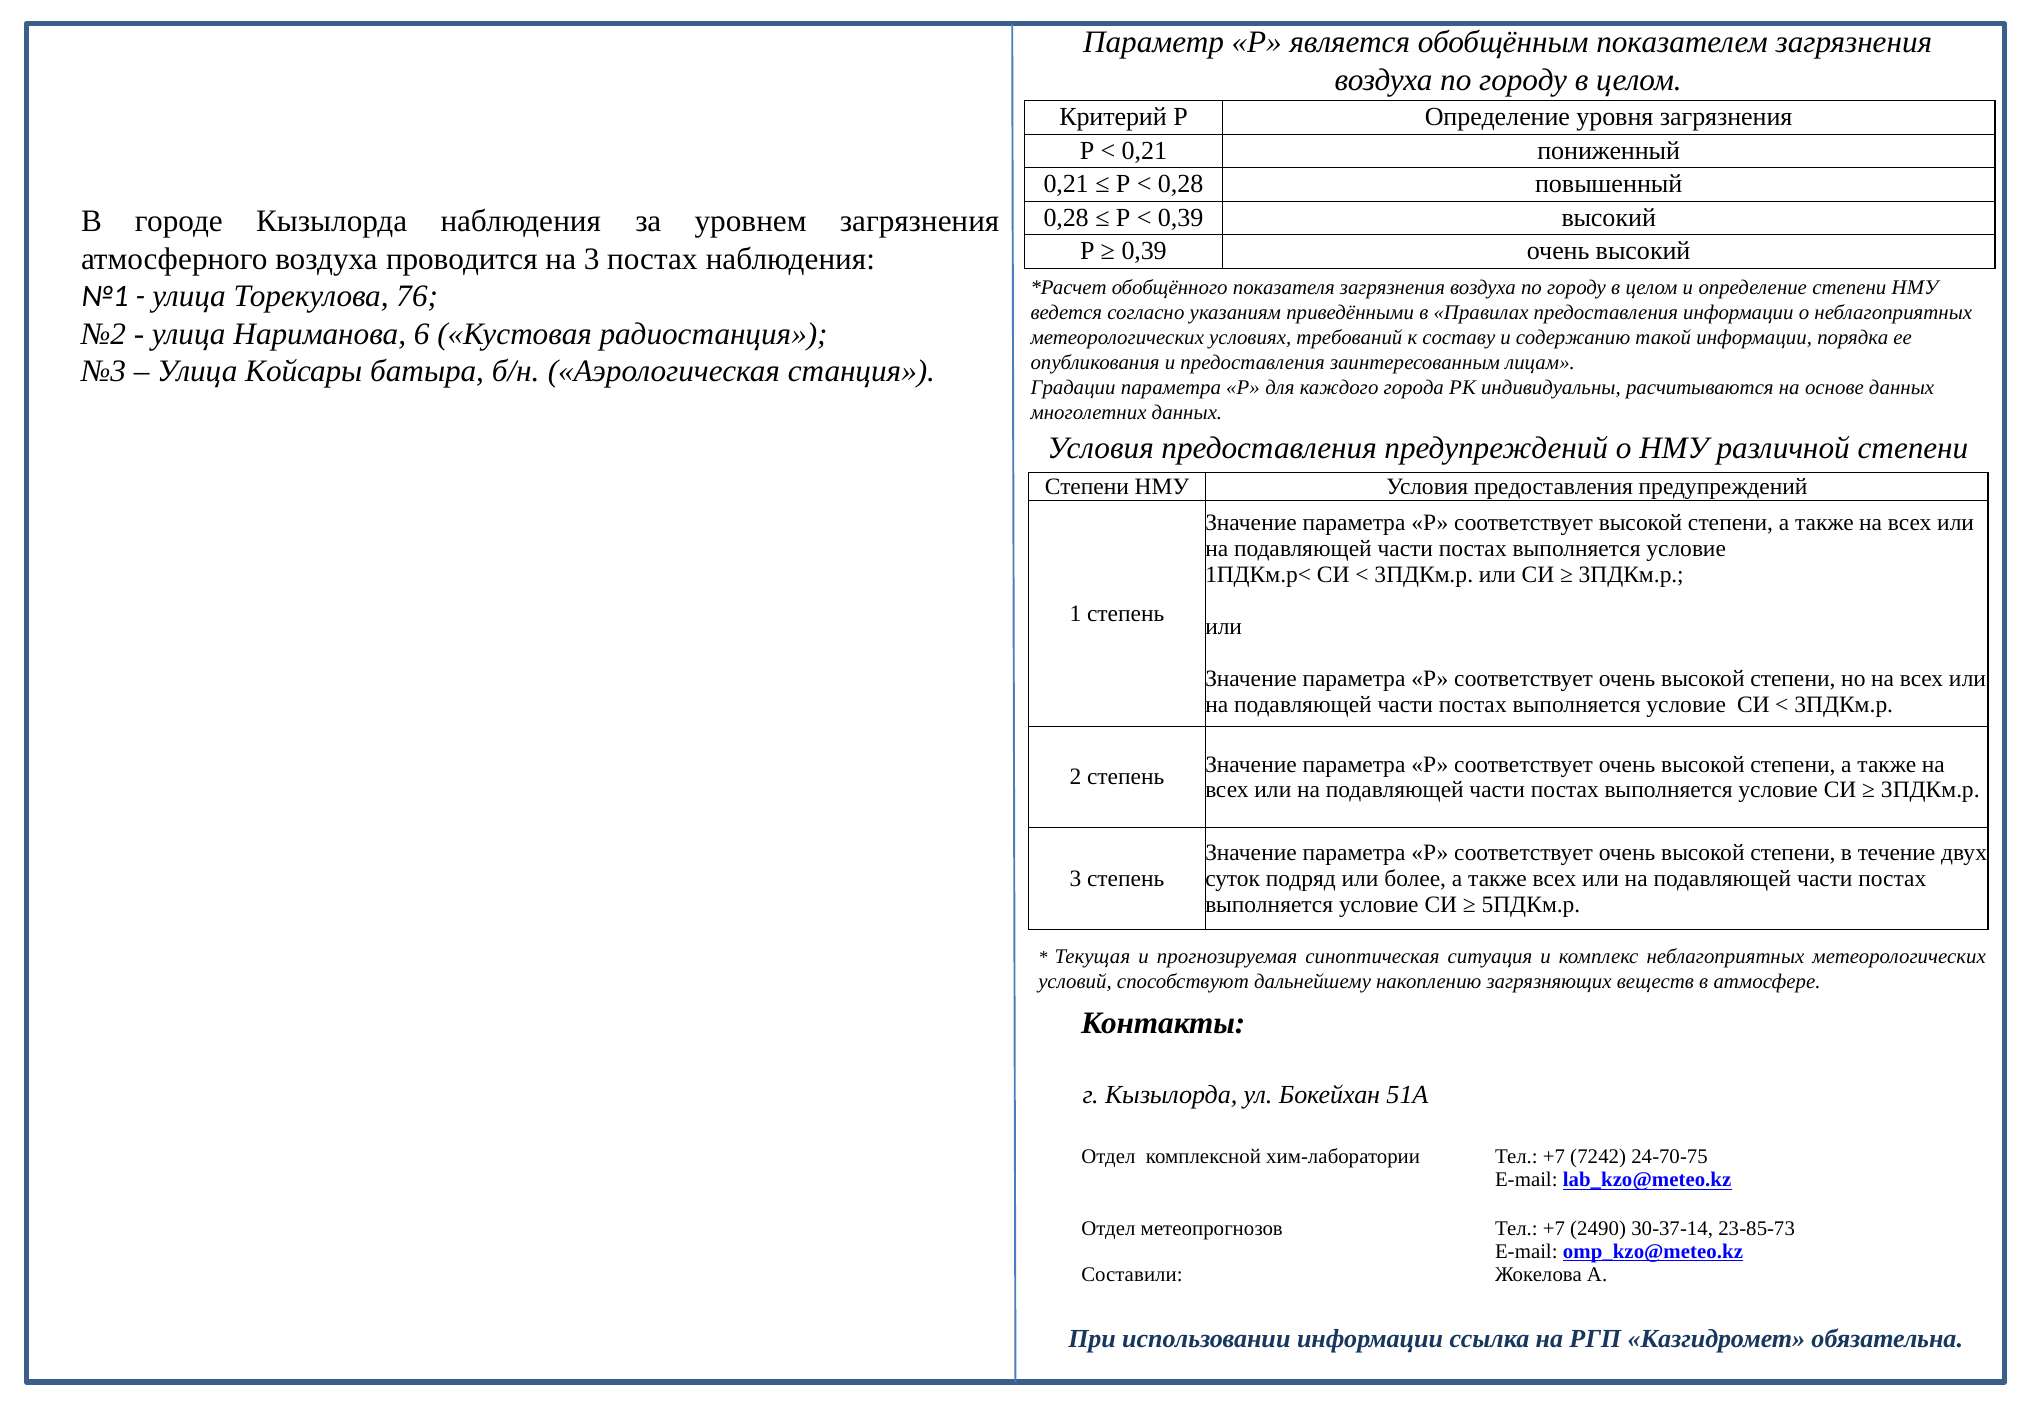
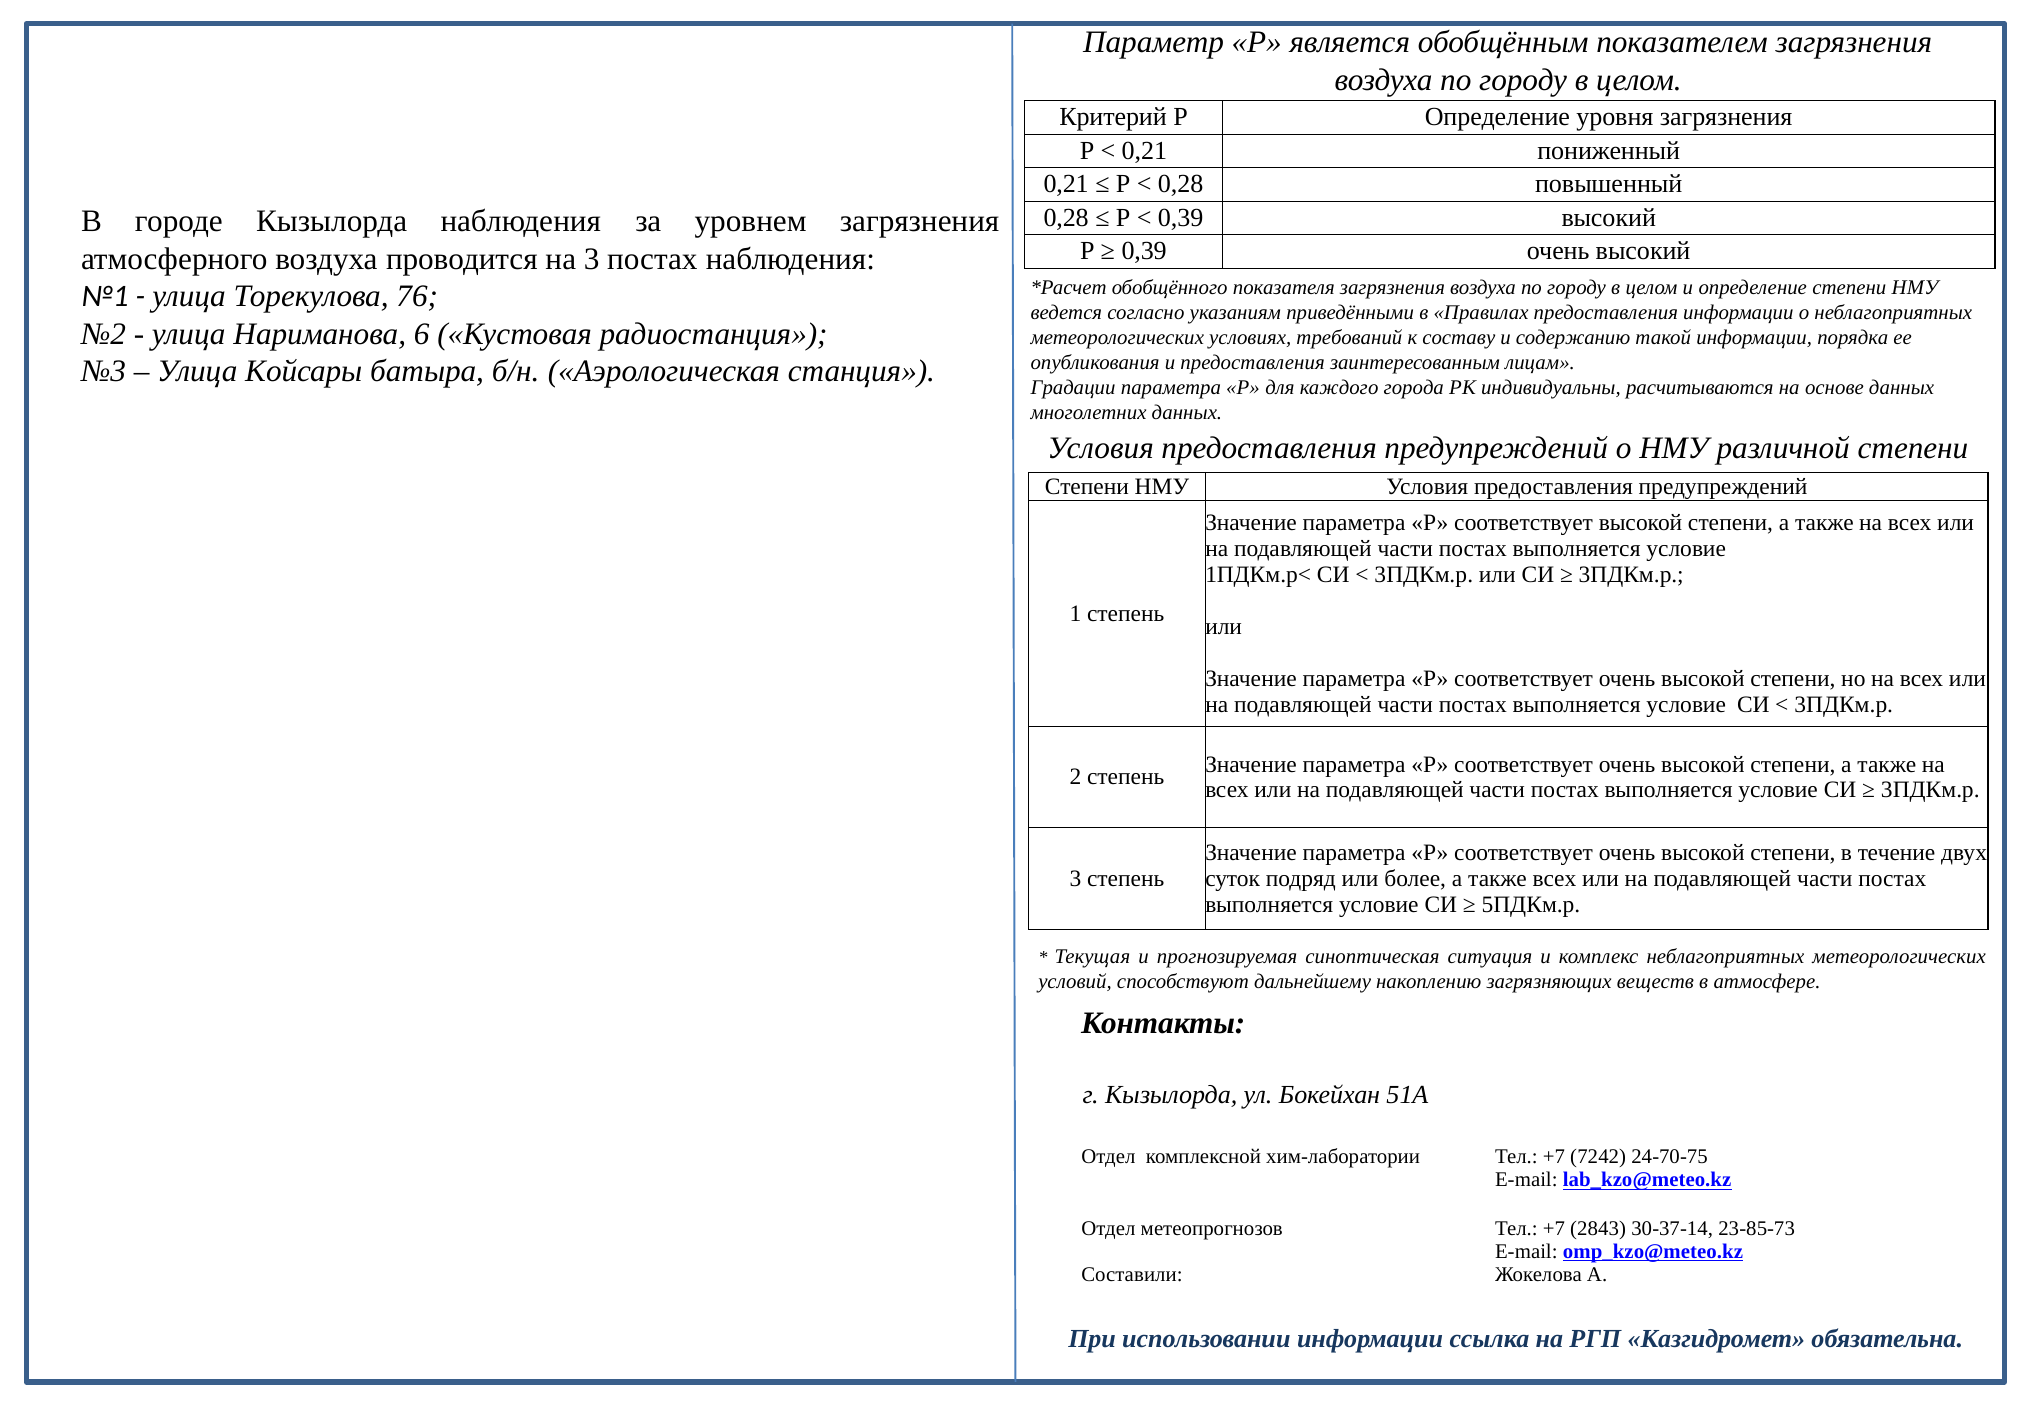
2490: 2490 -> 2843 (1598, 1228)
